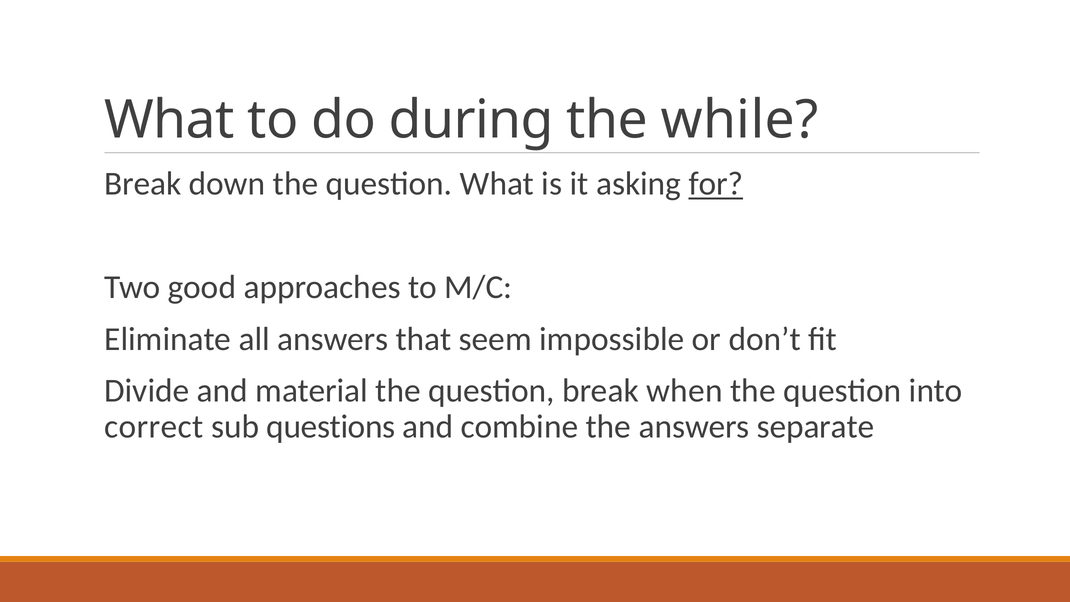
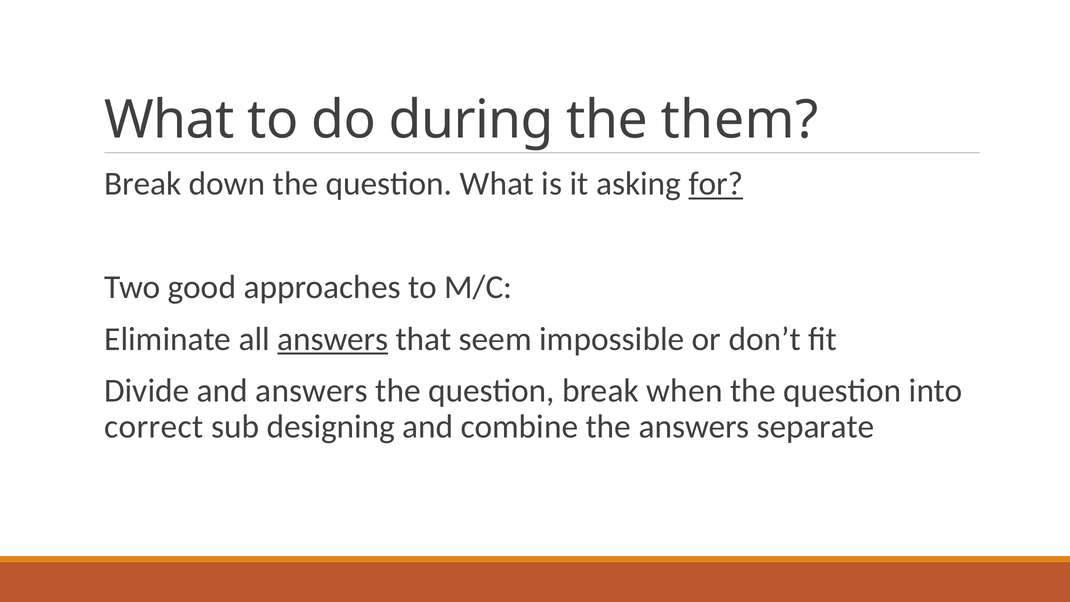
while: while -> them (740, 120)
answers underline: none -> present (333, 339)
and material: material -> answers (312, 391)
questions: questions -> designing (331, 427)
